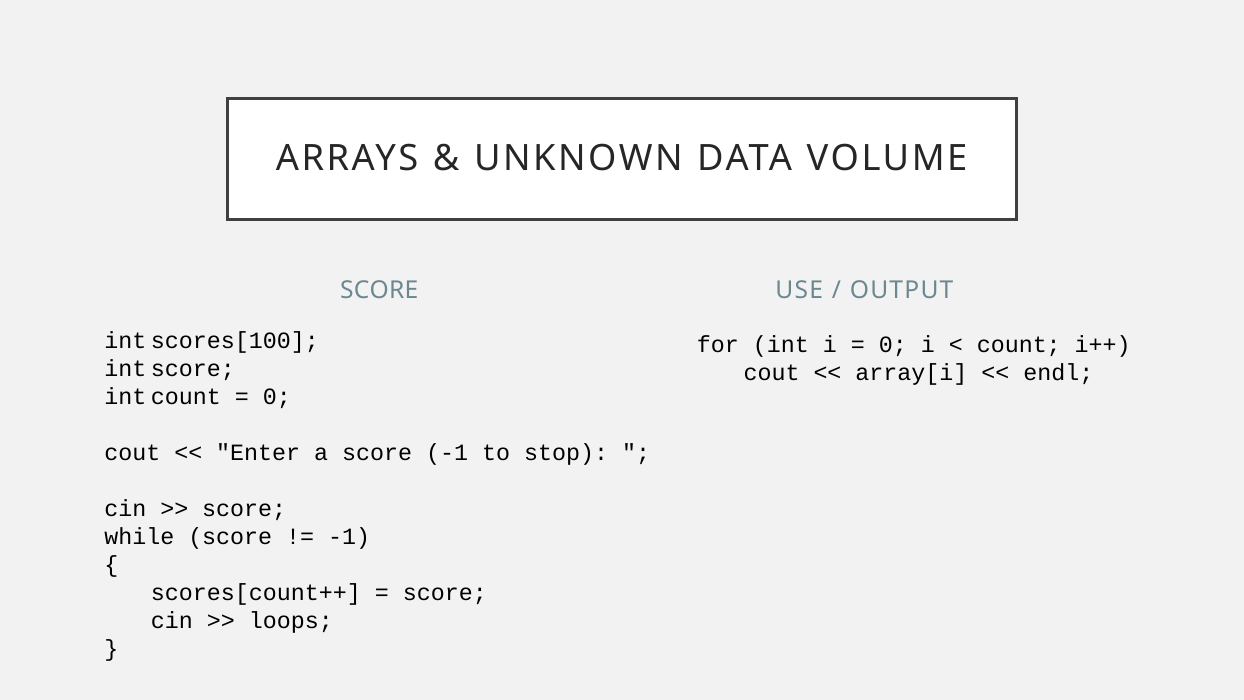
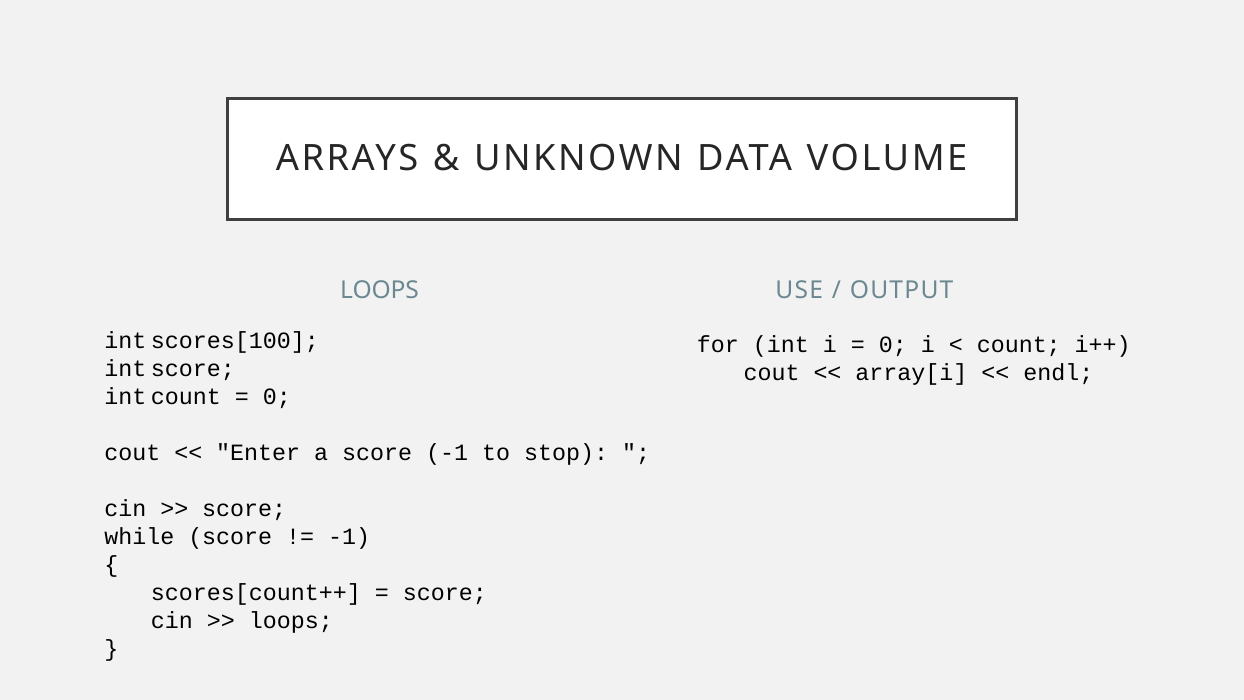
SCORE: SCORE -> LOOPS (379, 290)
